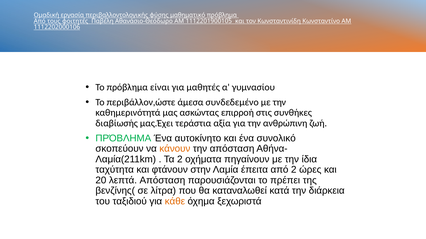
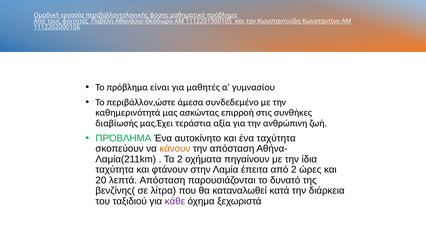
ένα συνολικό: συνολικό -> ταχύτητα (276, 138)
πρέπει: πρέπει -> δυνατό (285, 181)
κάθε colour: orange -> purple (175, 202)
